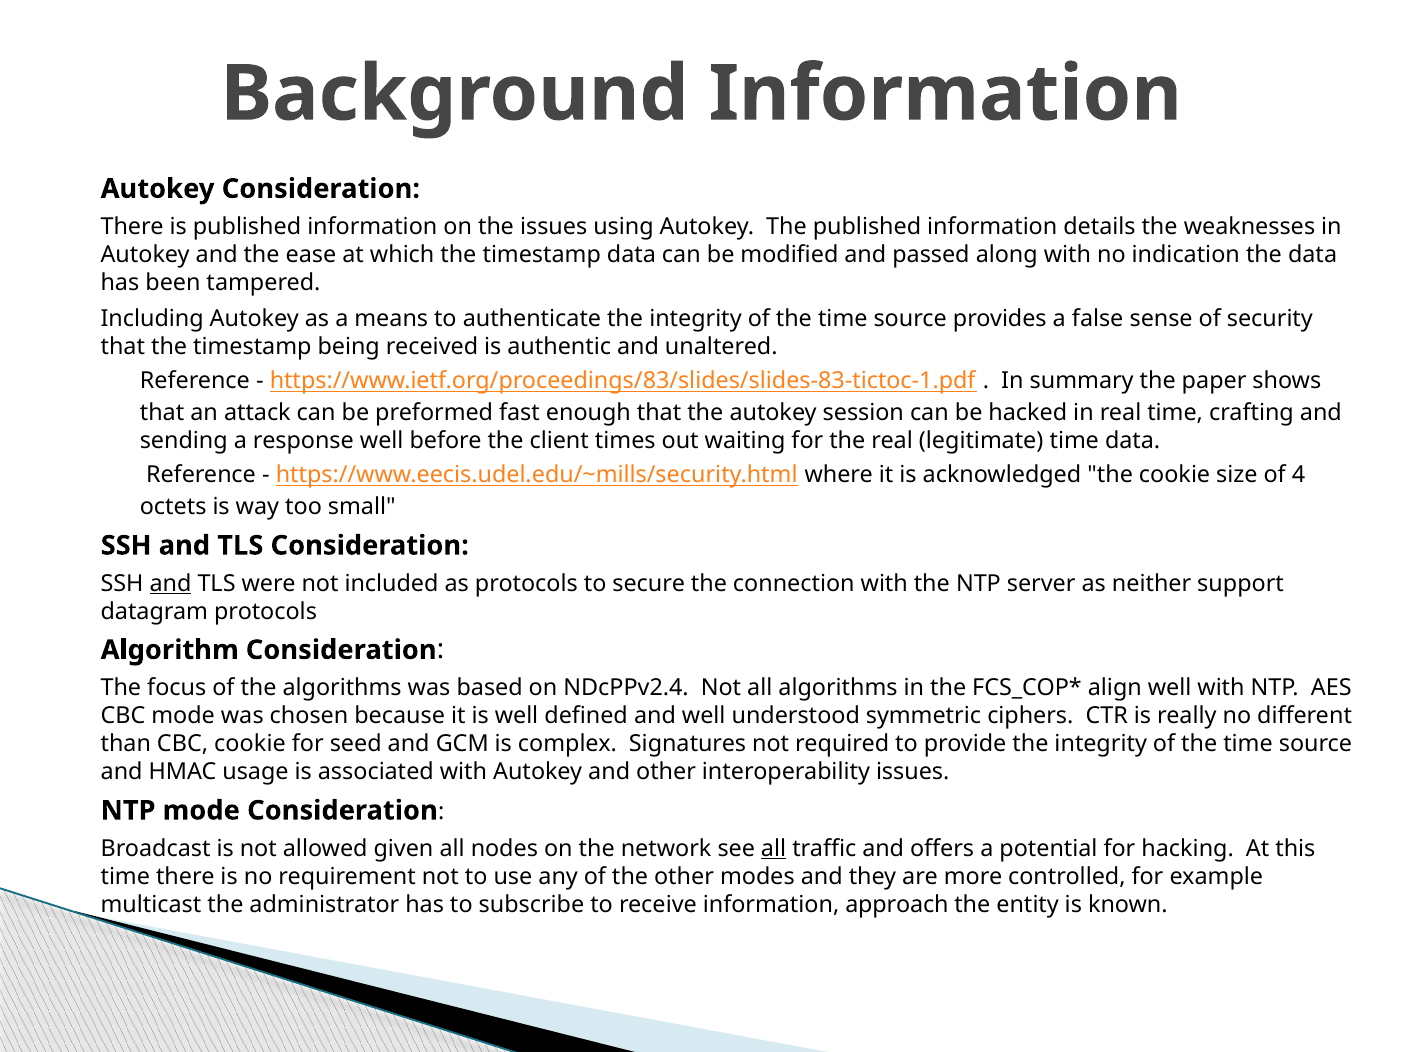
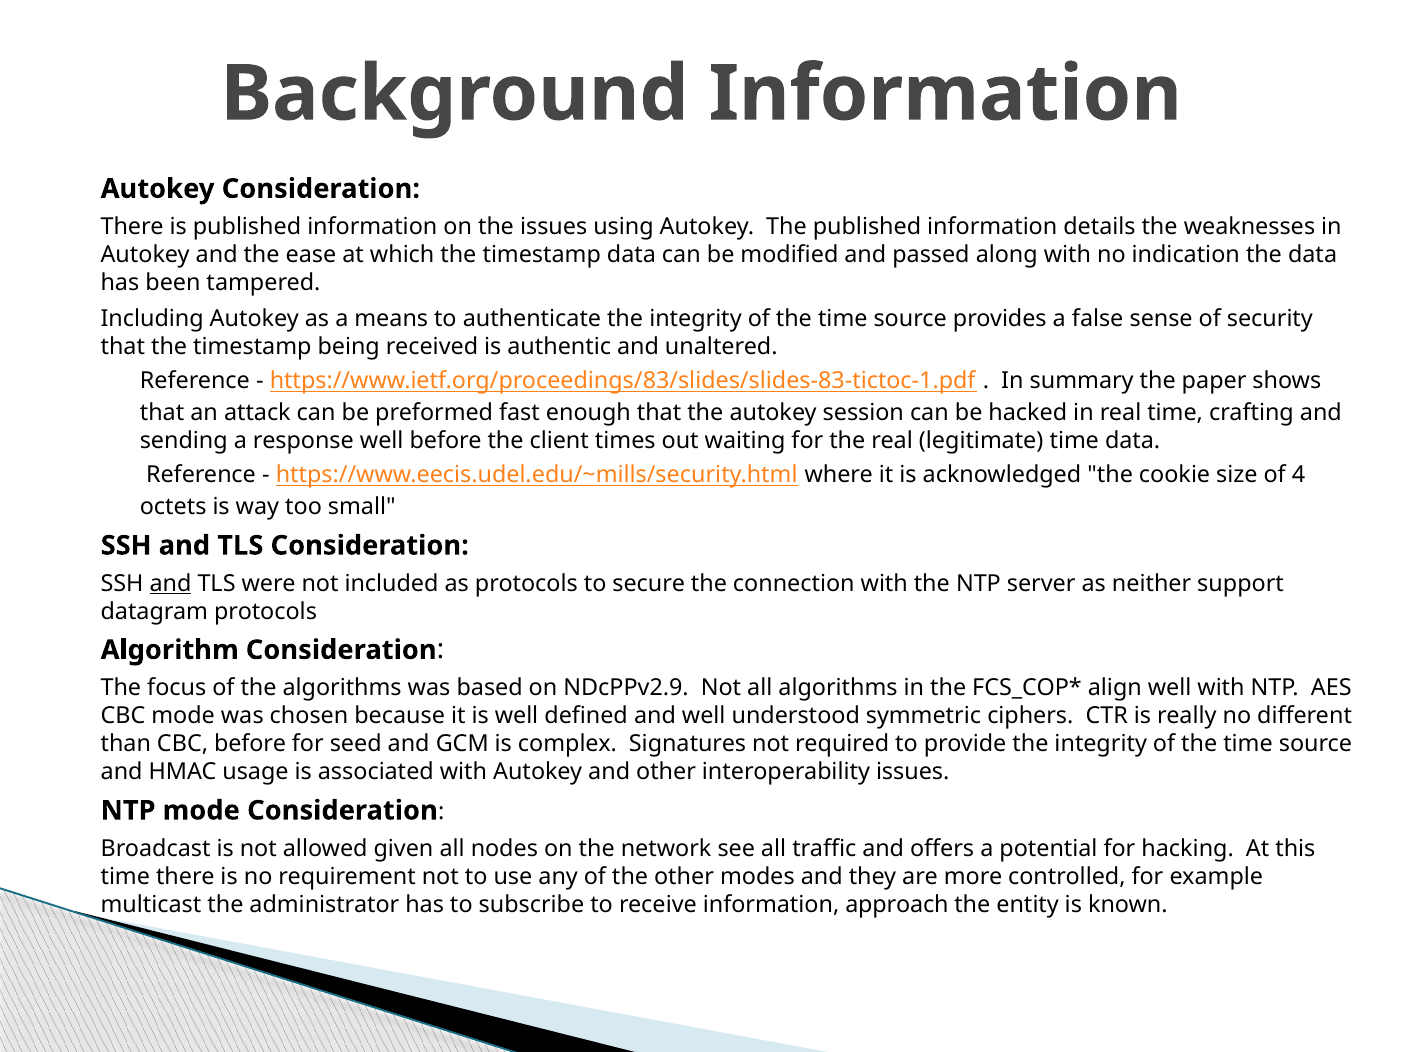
NDcPPv2.4: NDcPPv2.4 -> NDcPPv2.9 (626, 688)
CBC cookie: cookie -> before (250, 744)
all underline: present -> none (774, 849)
